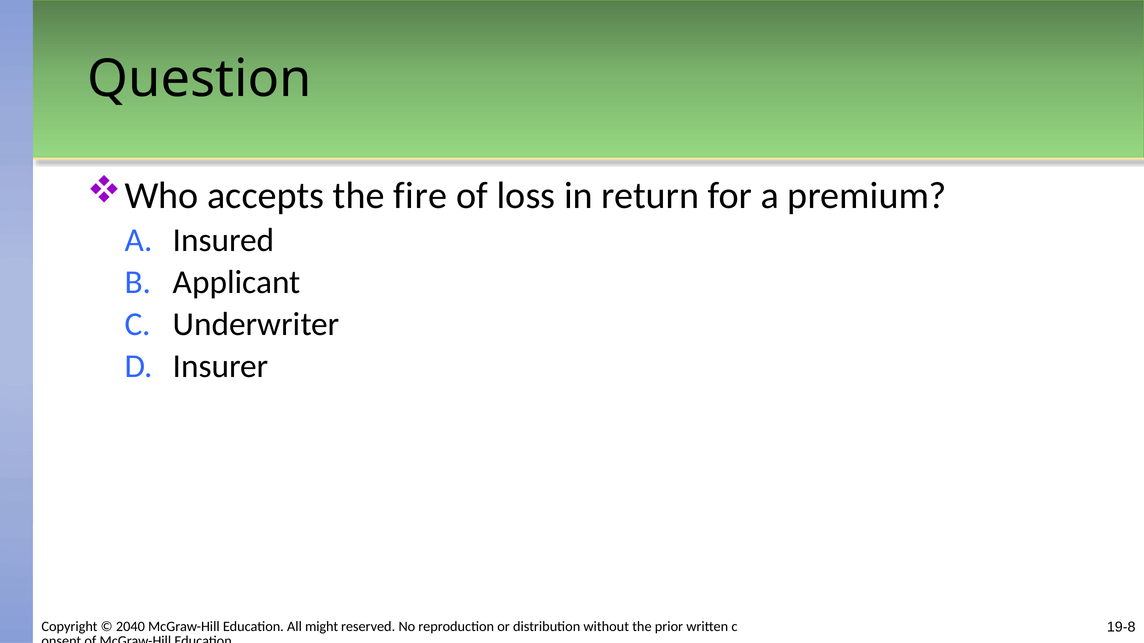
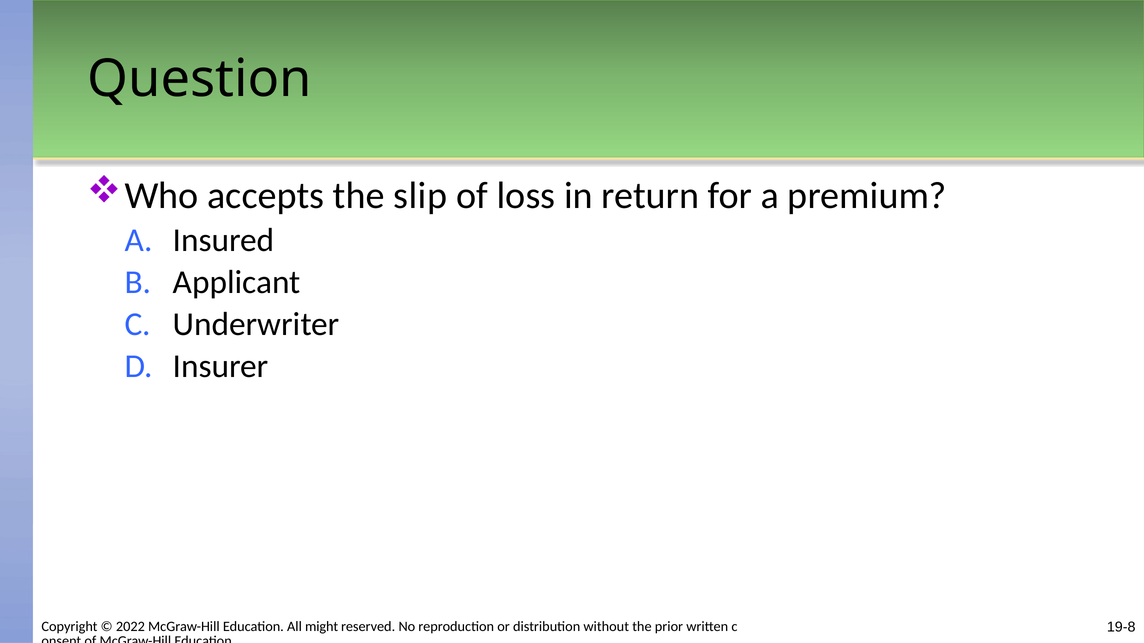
fire: fire -> slip (420, 196)
2040: 2040 -> 2022 (130, 627)
